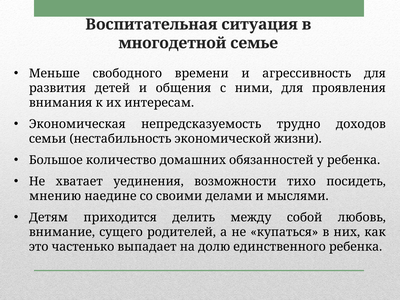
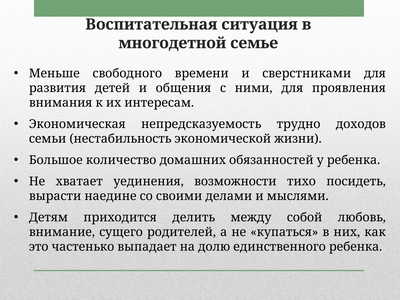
агрессивность: агрессивность -> сверстниками (307, 73)
мнению: мнению -> вырасти (55, 196)
